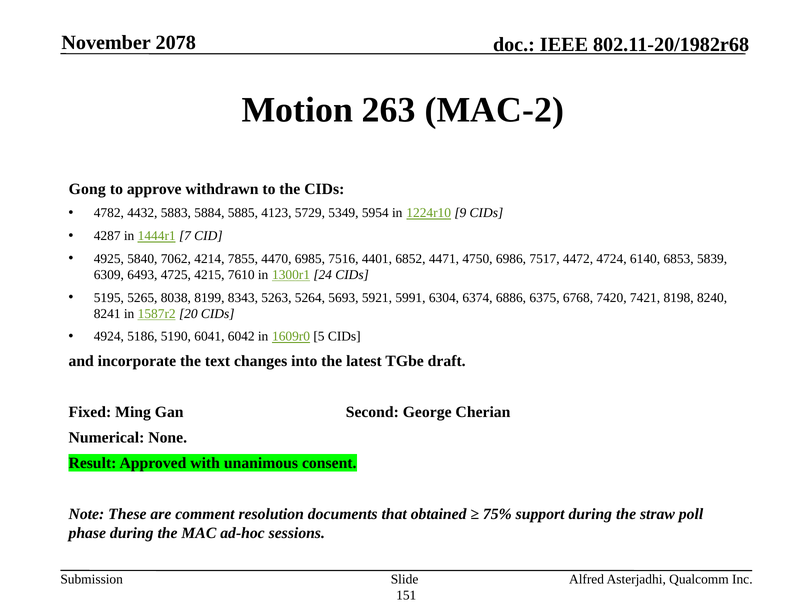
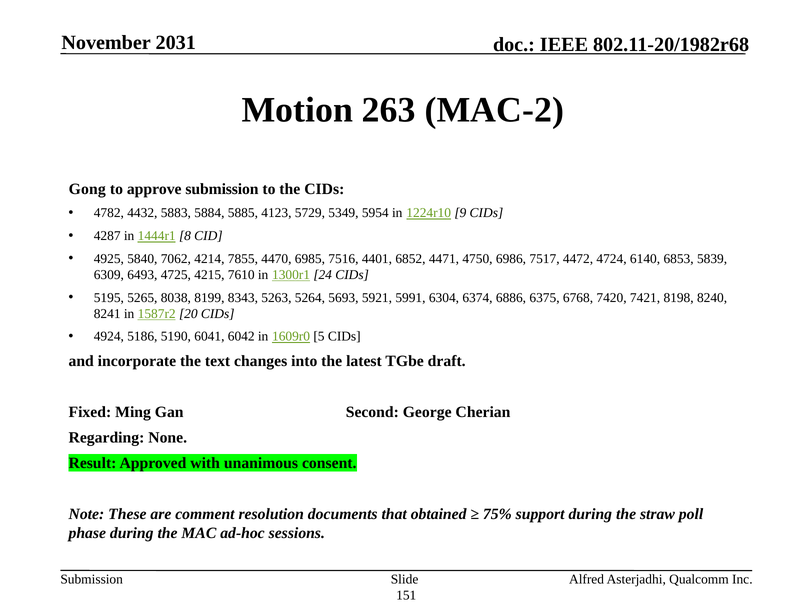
2078: 2078 -> 2031 (176, 43)
approve withdrawn: withdrawn -> submission (222, 189)
7: 7 -> 8 (185, 236)
Numerical: Numerical -> Regarding (106, 438)
